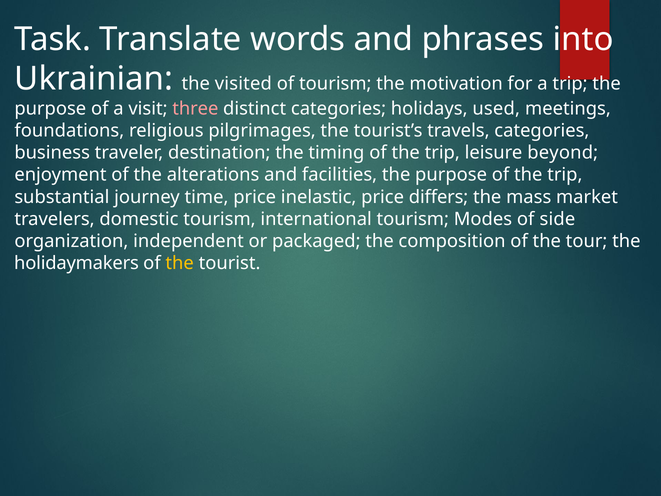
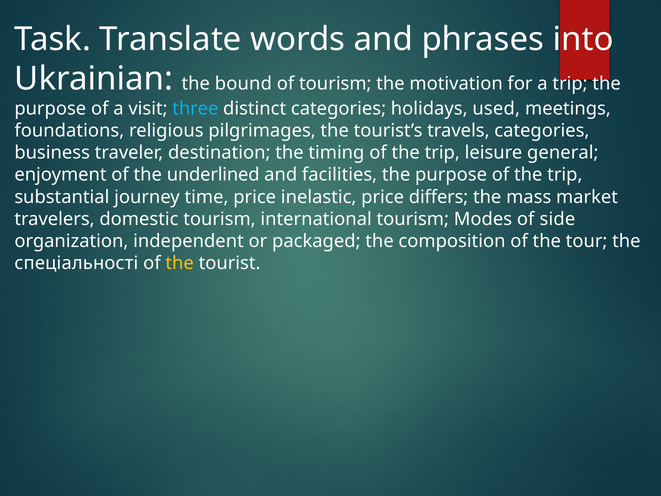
visited: visited -> bound (243, 84)
three colour: pink -> light blue (195, 109)
beyond: beyond -> general (563, 153)
alterations: alterations -> underlined (213, 175)
holidaymakers: holidaymakers -> спеціальності (76, 263)
